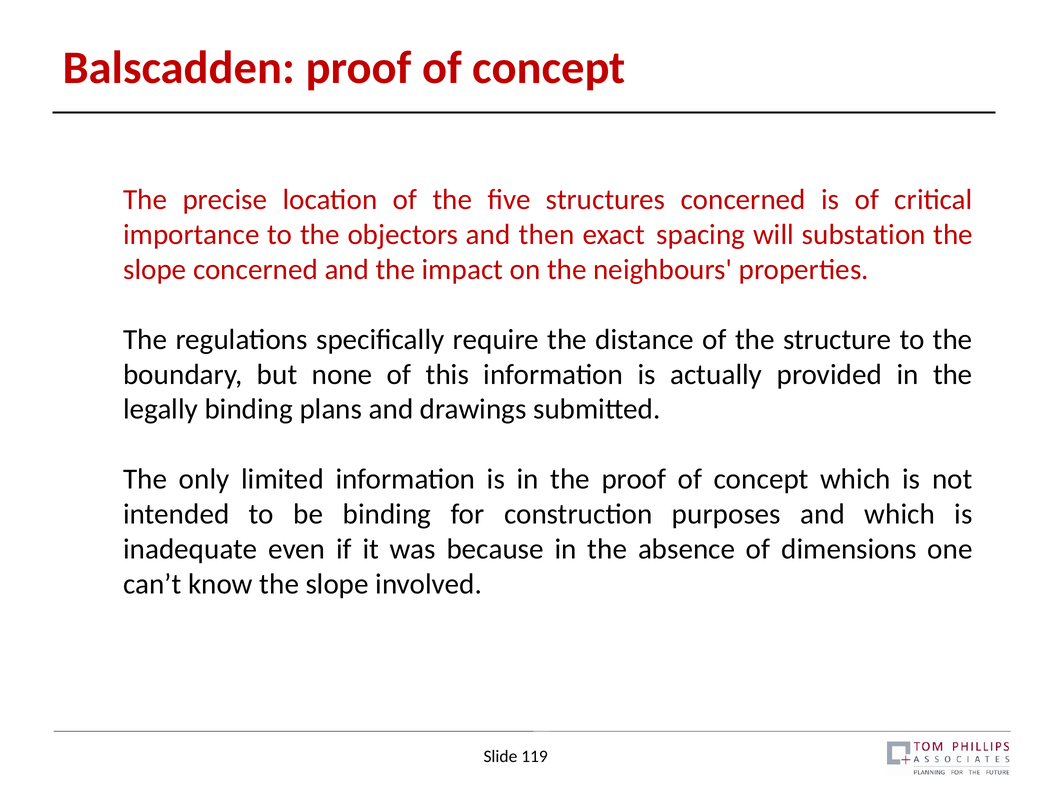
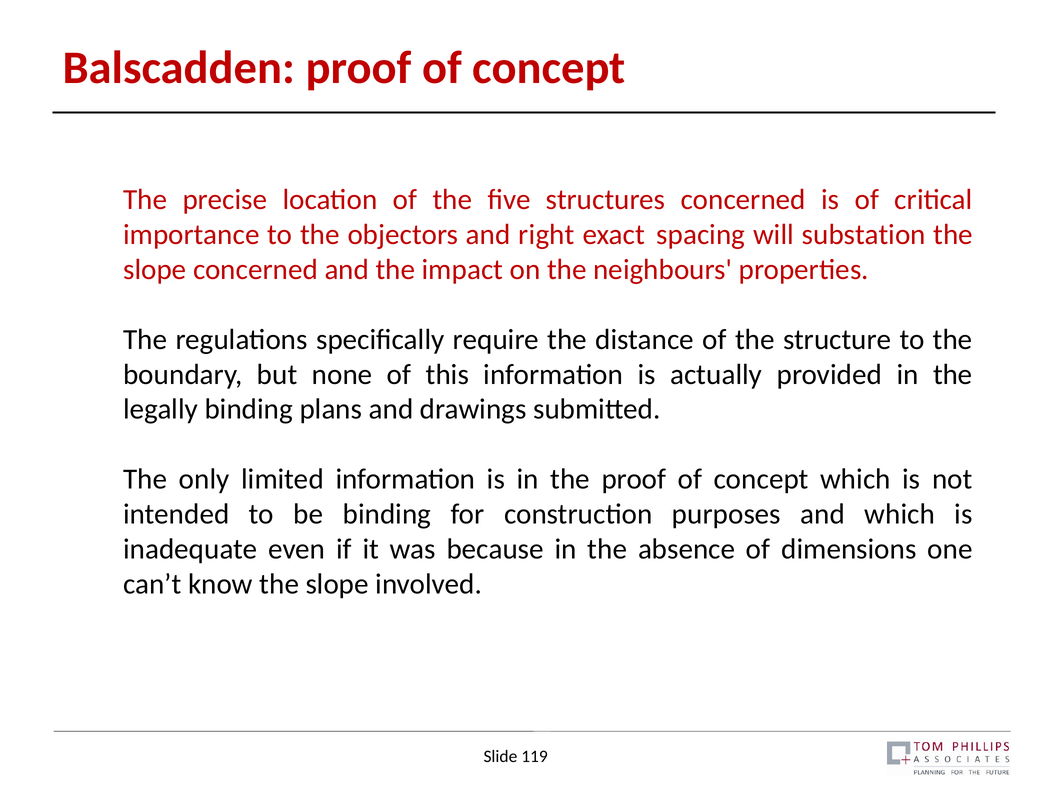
then: then -> right (547, 235)
